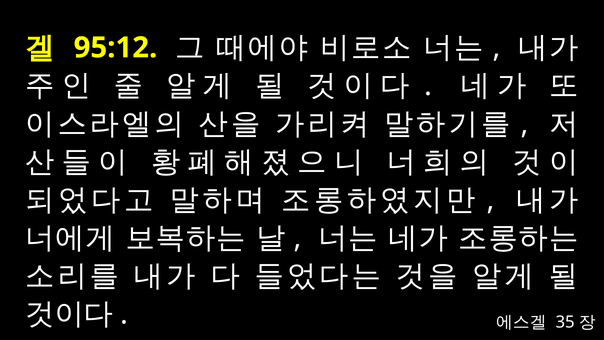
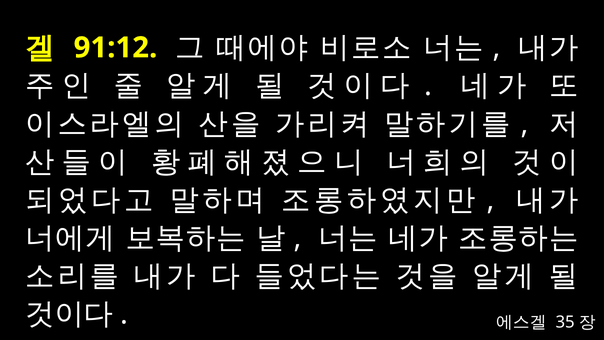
95:12: 95:12 -> 91:12 (115, 48)
